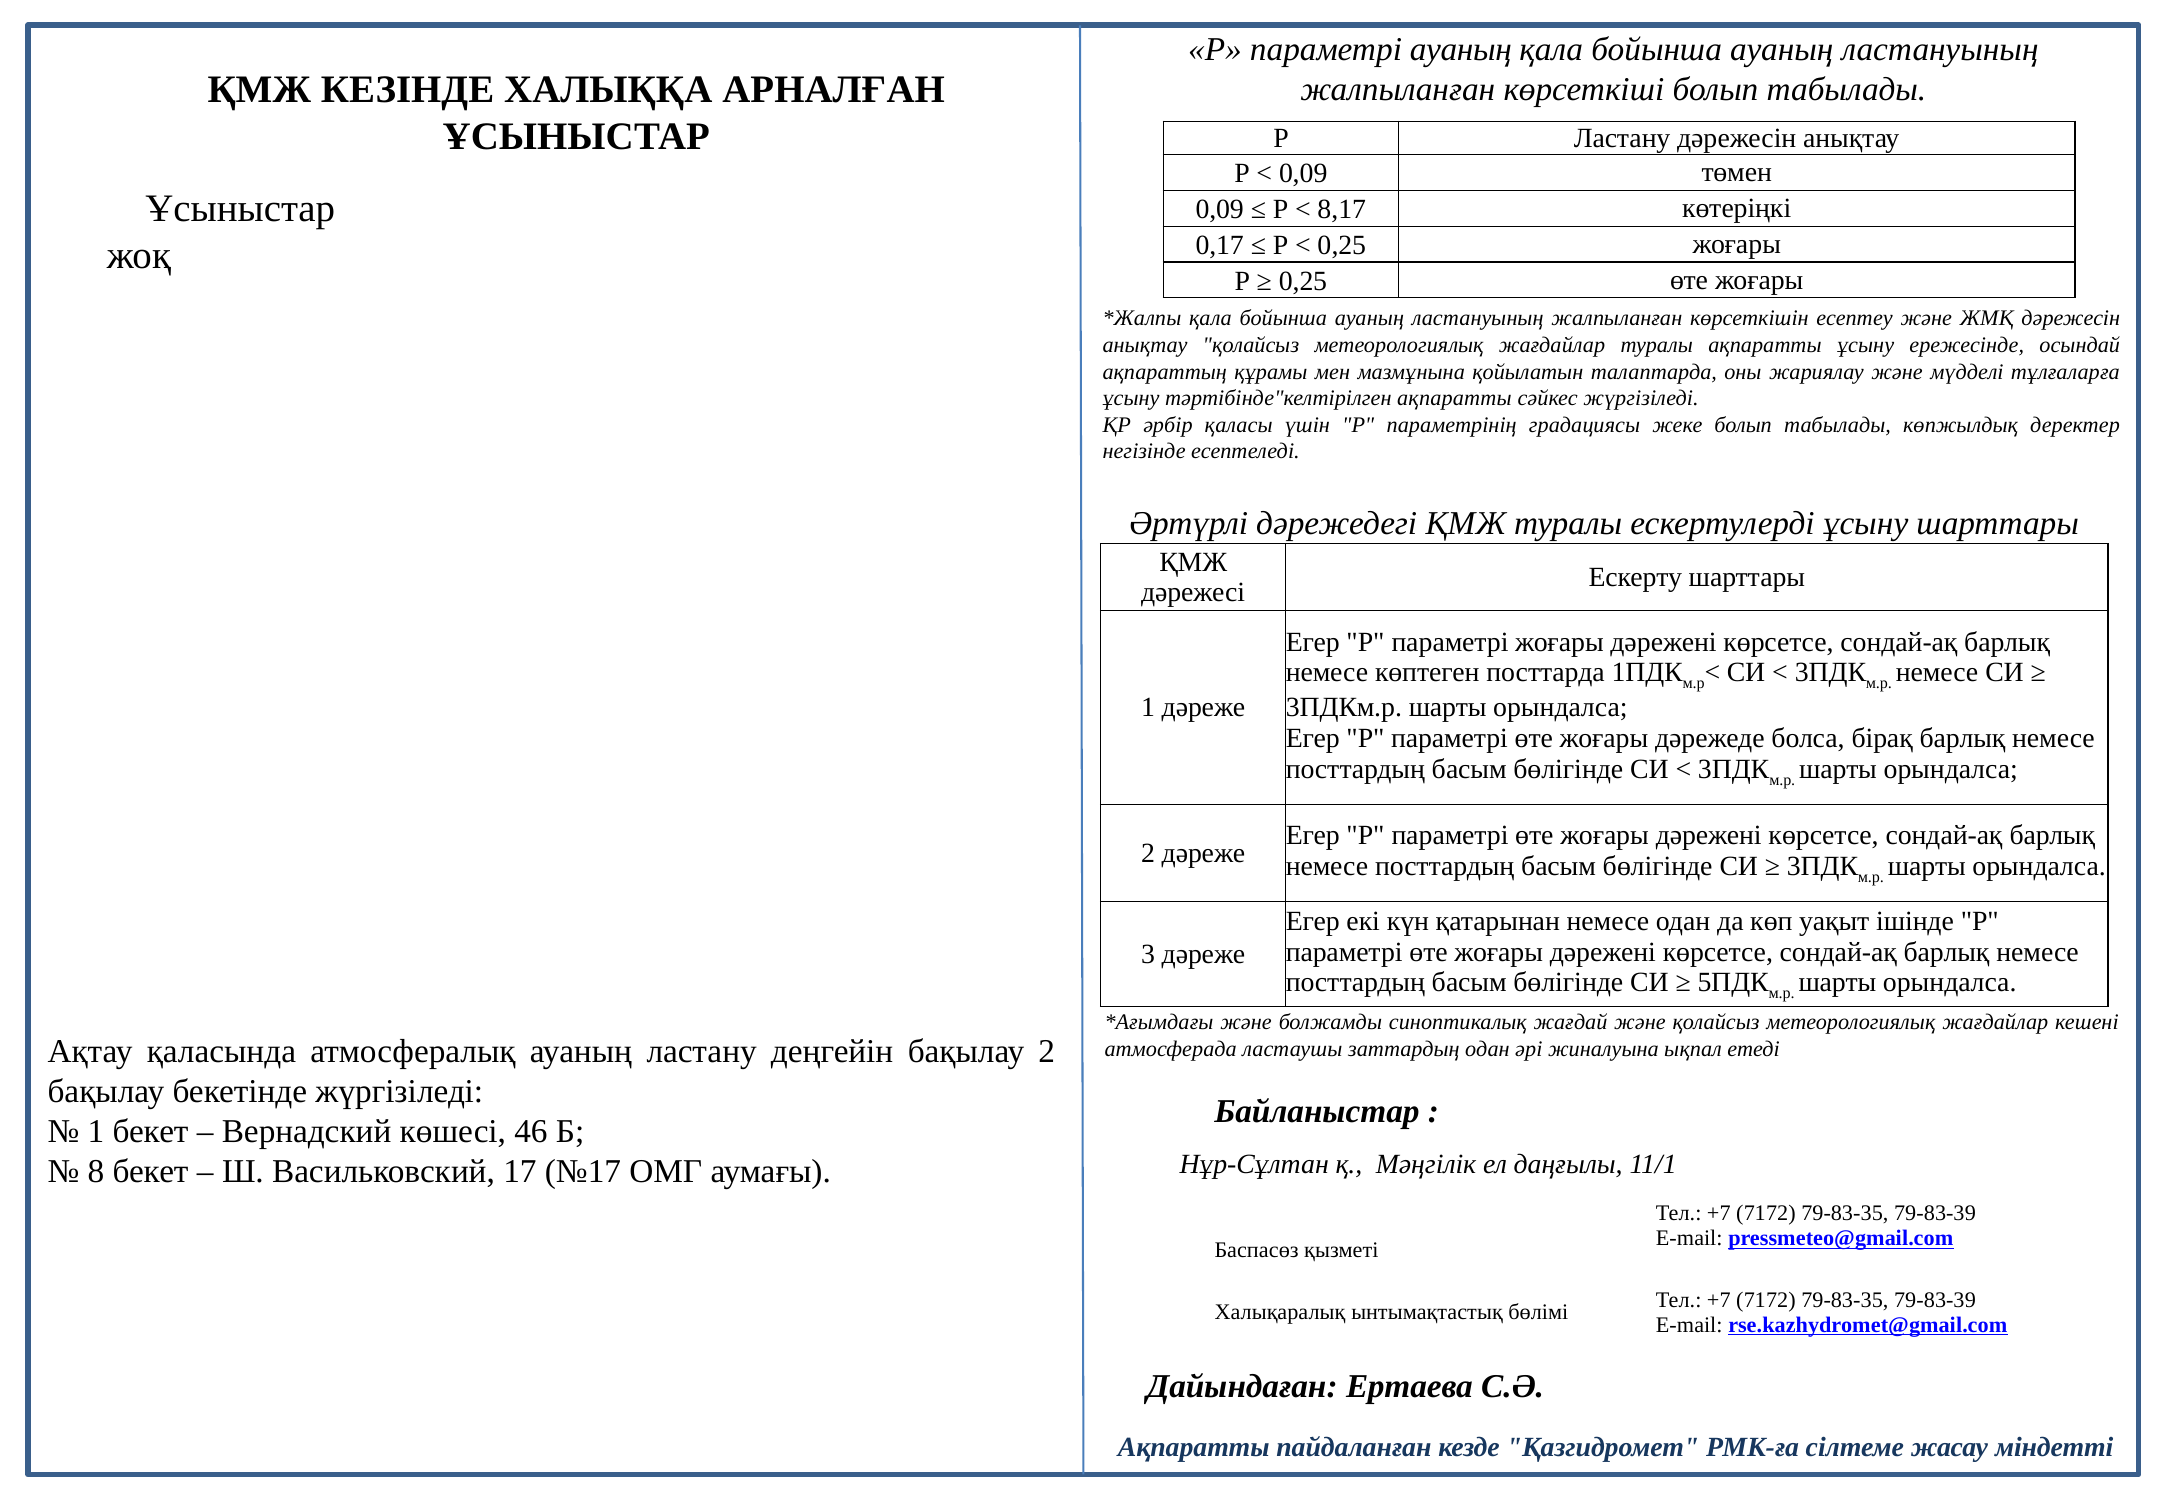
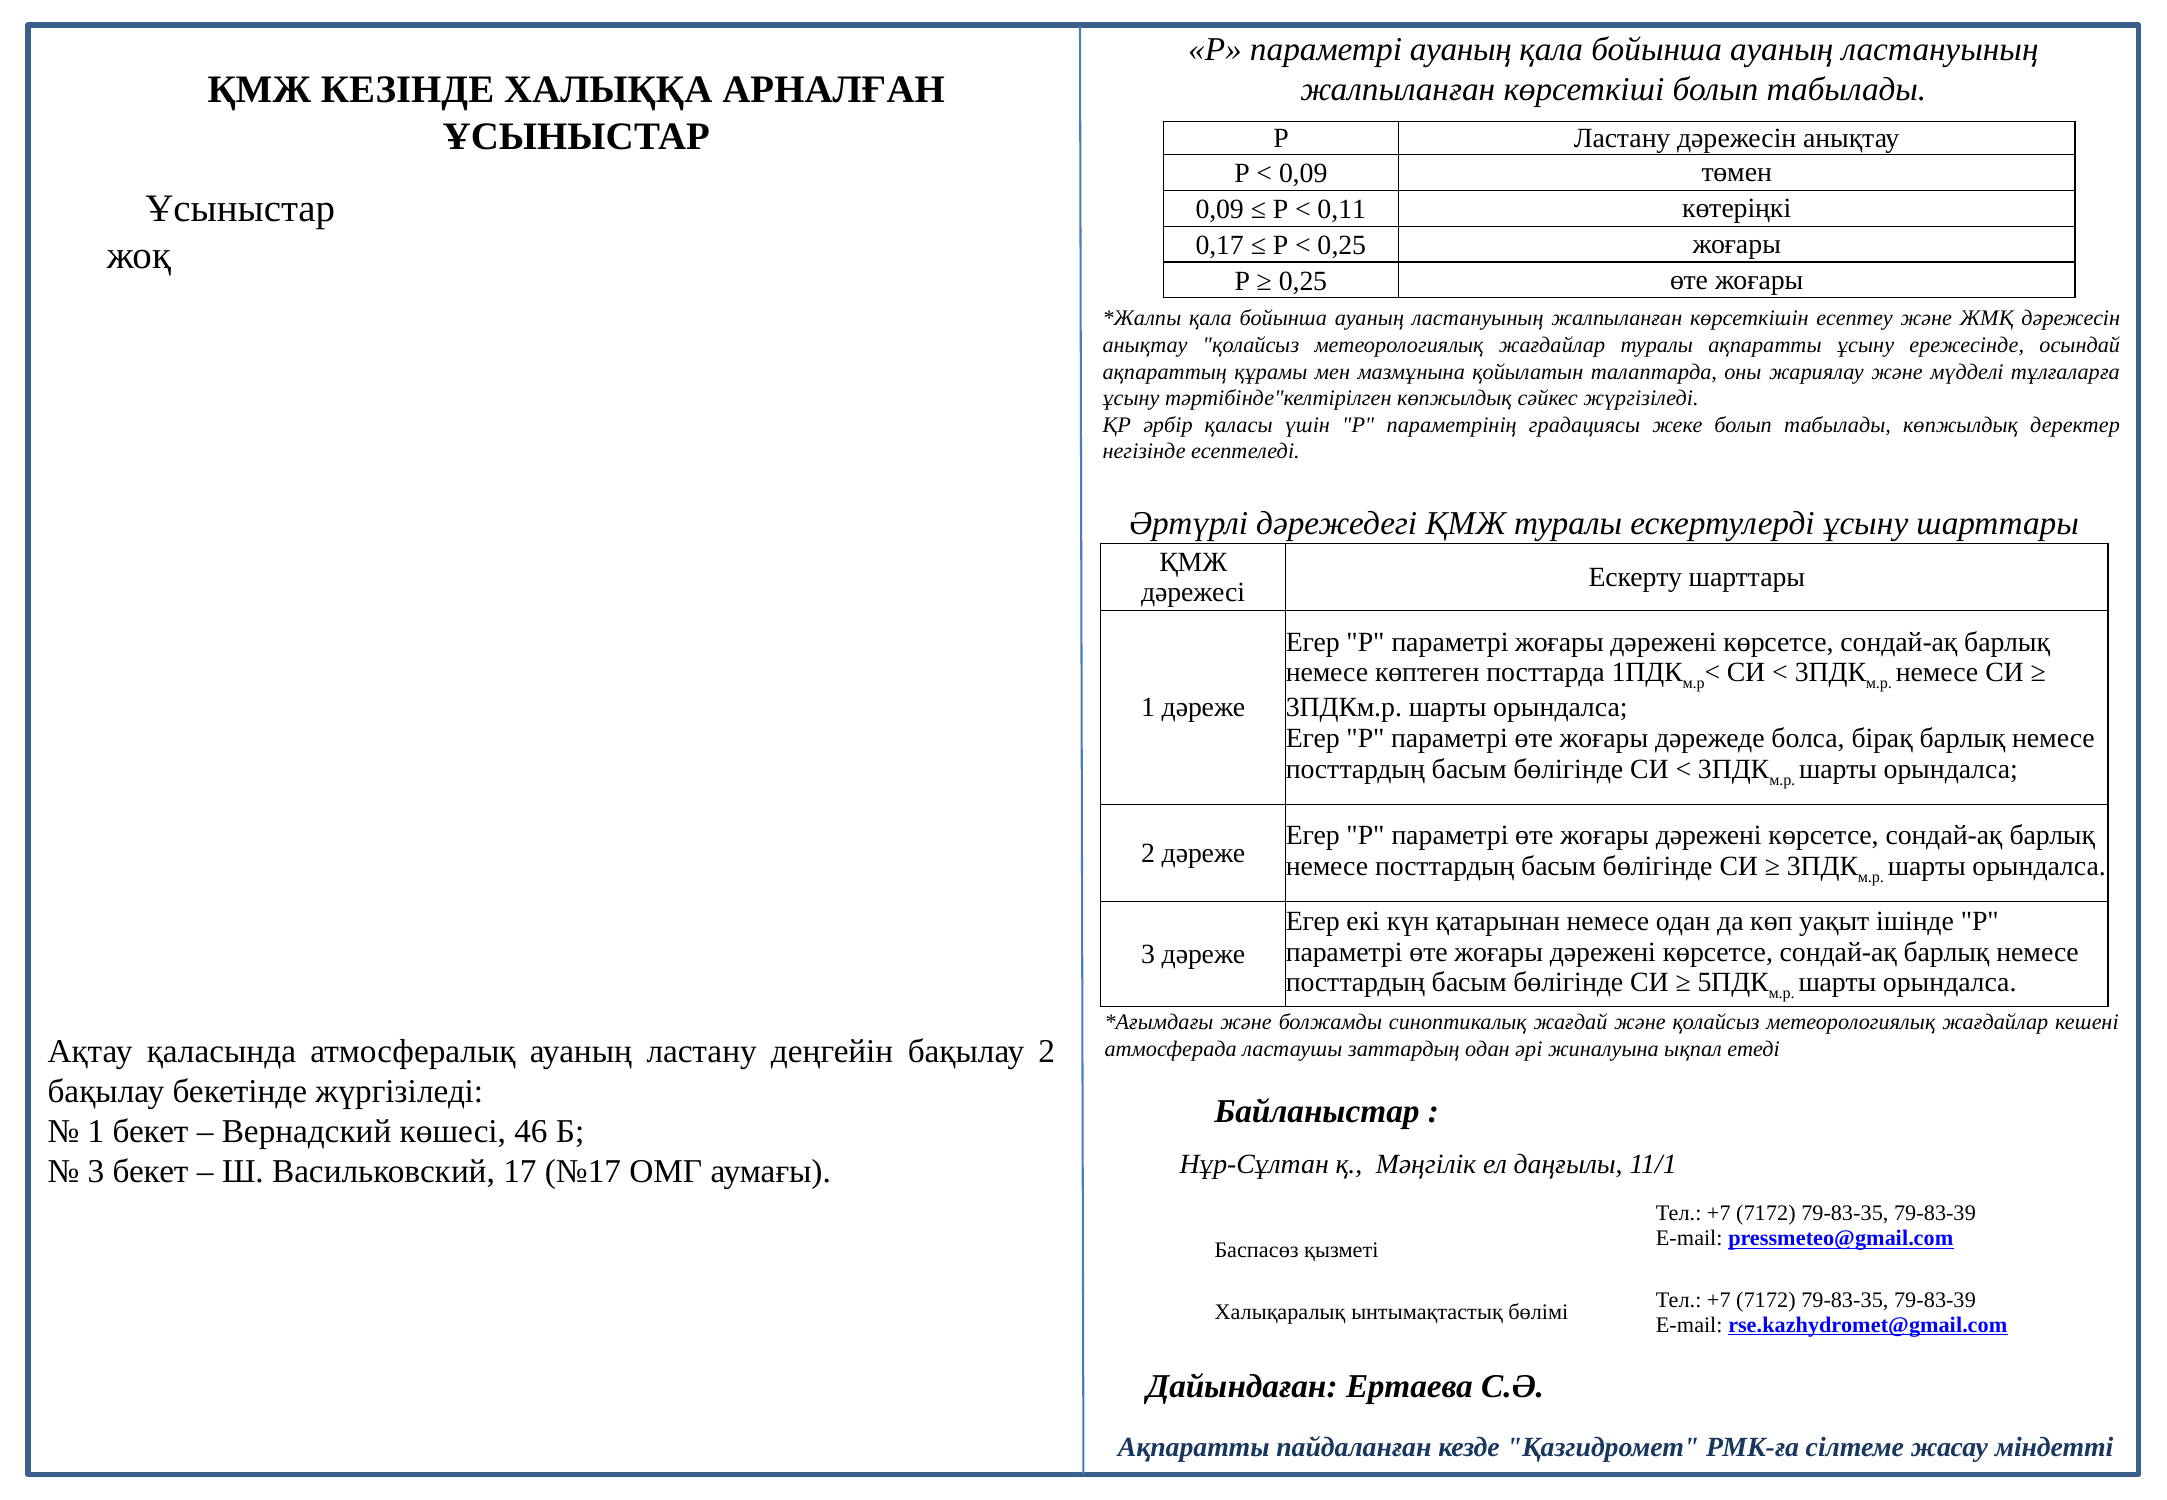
8,17: 8,17 -> 0,11 (1342, 210)
тәртібінде"келтірілген ақпаратты: ақпаратты -> көпжылдық (1454, 398)
8: 8 -> 3 (96, 1171)
